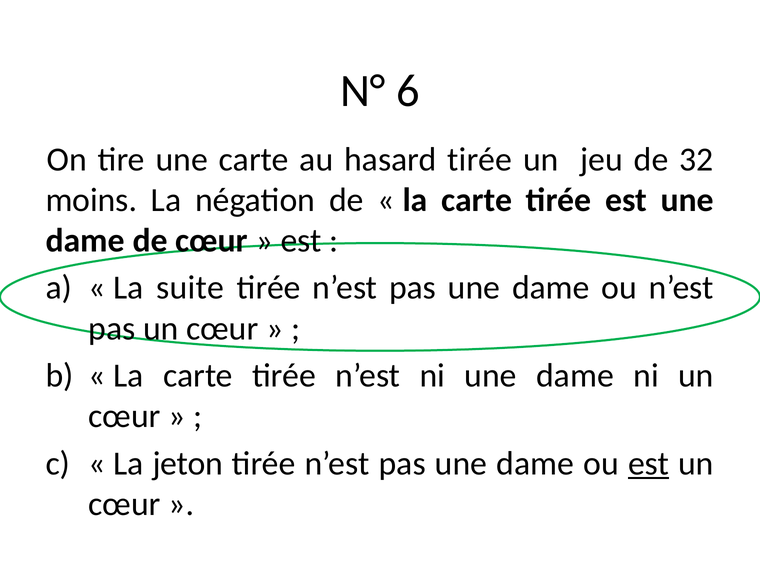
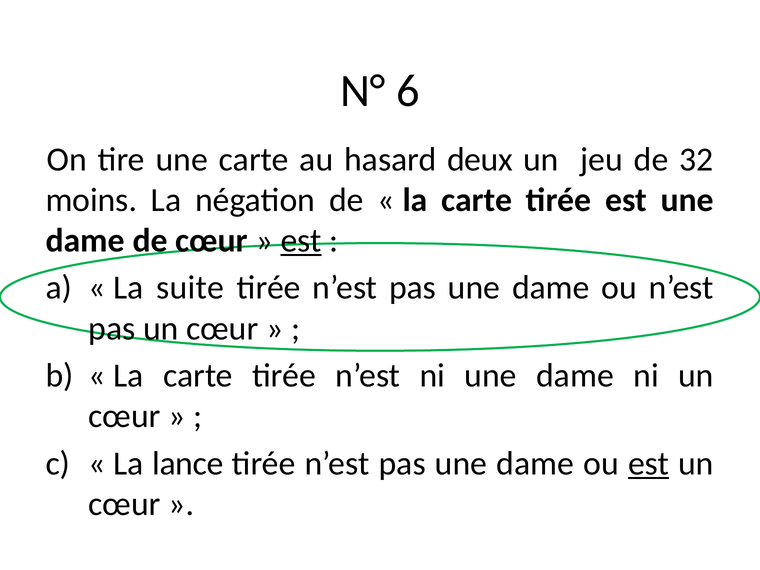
hasard tirée: tirée -> deux (480, 159)
est underline: none -> present (301, 241)
jeton: jeton -> lance (188, 464)
